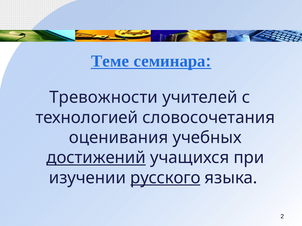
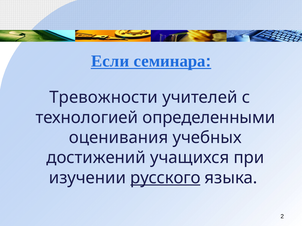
Теме: Теме -> Если (110, 61)
словосочетания: словосочетания -> определенными (209, 118)
достижений underline: present -> none (96, 158)
